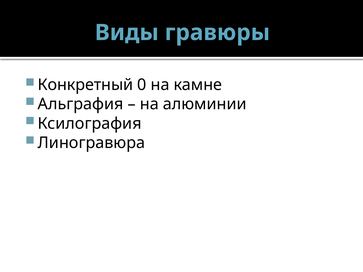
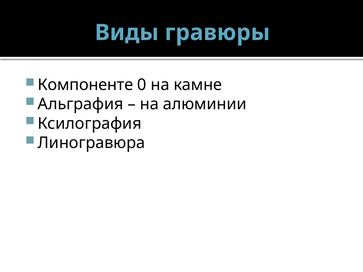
Конкретный: Конкретный -> Компоненте (85, 85)
